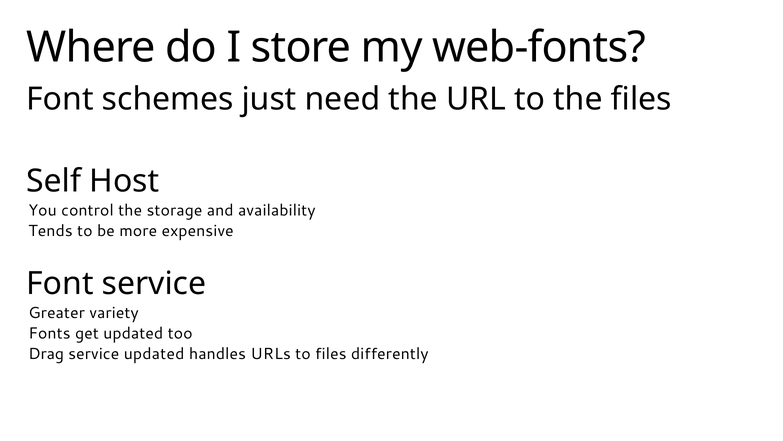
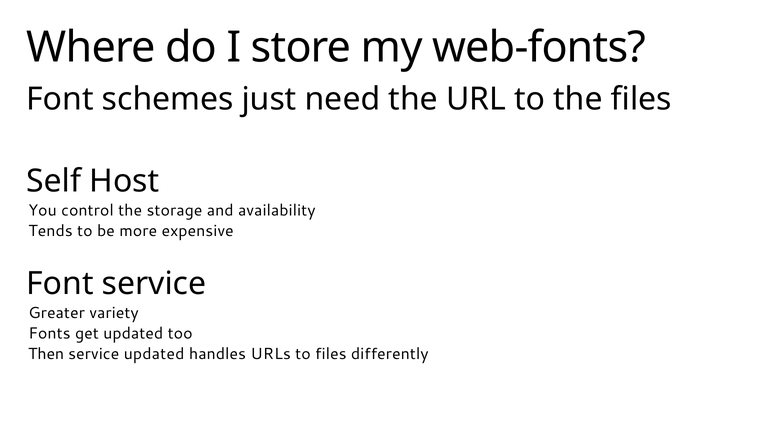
Drag: Drag -> Then (46, 354)
